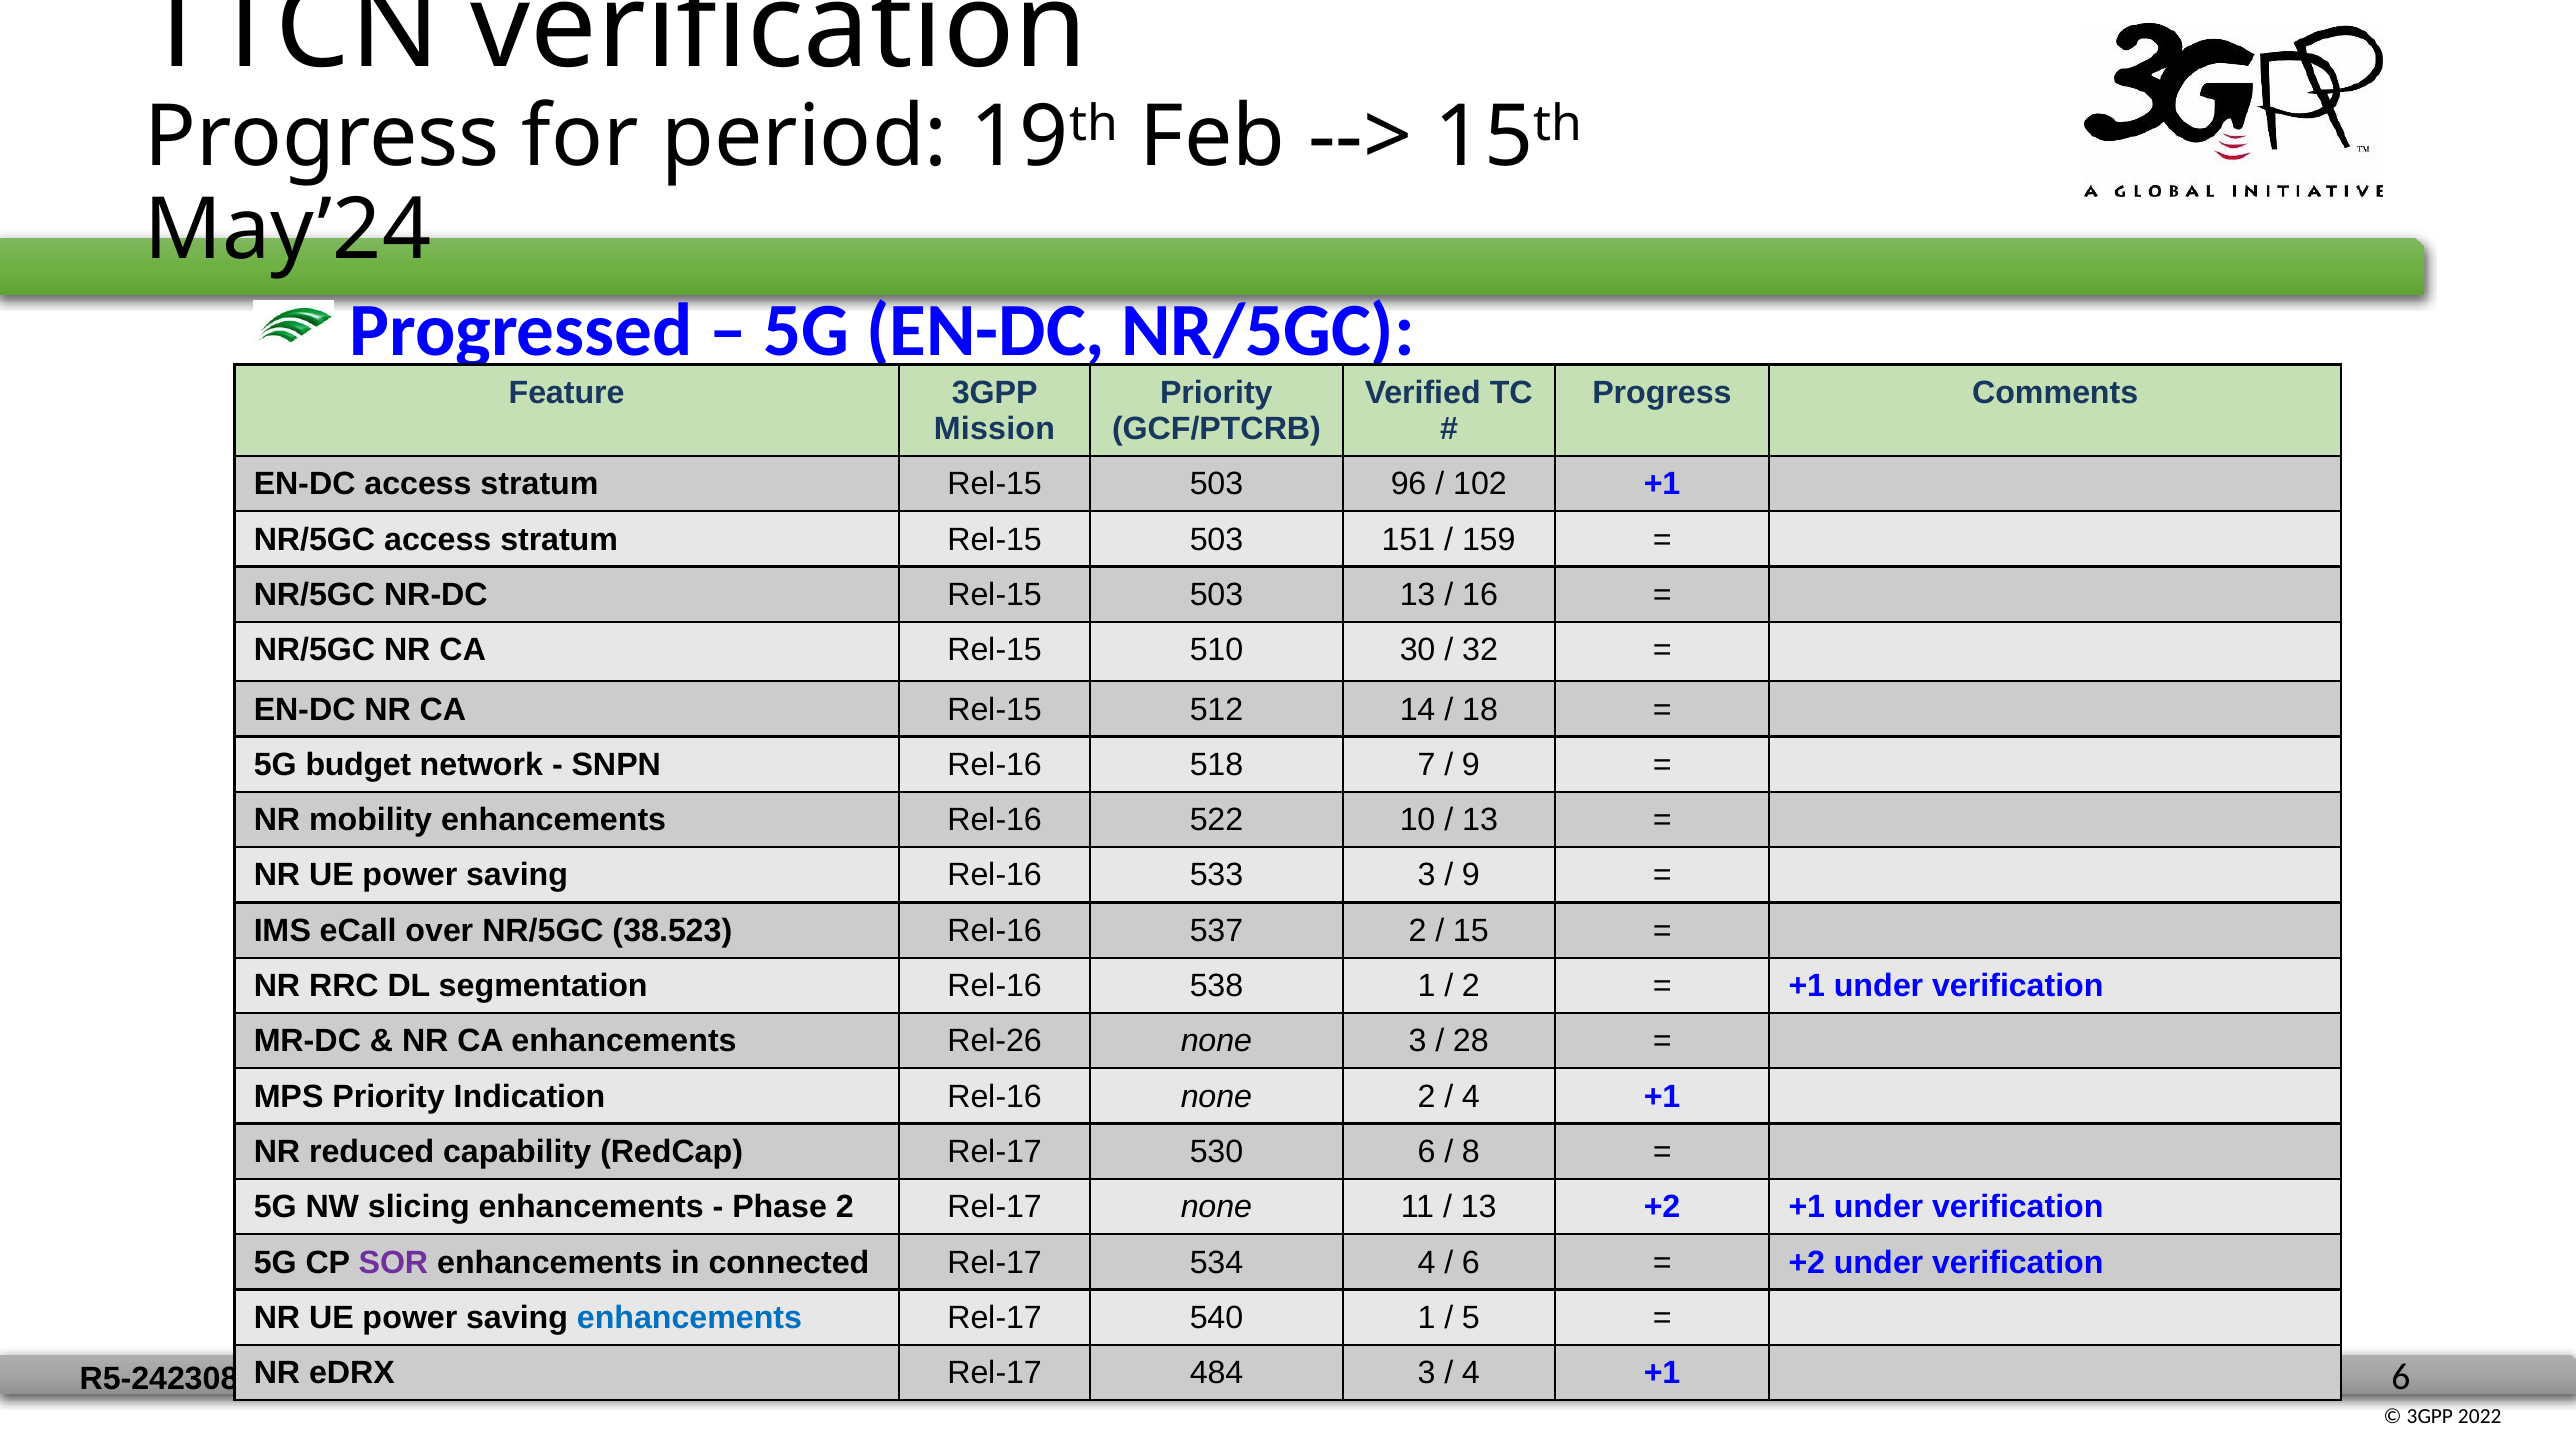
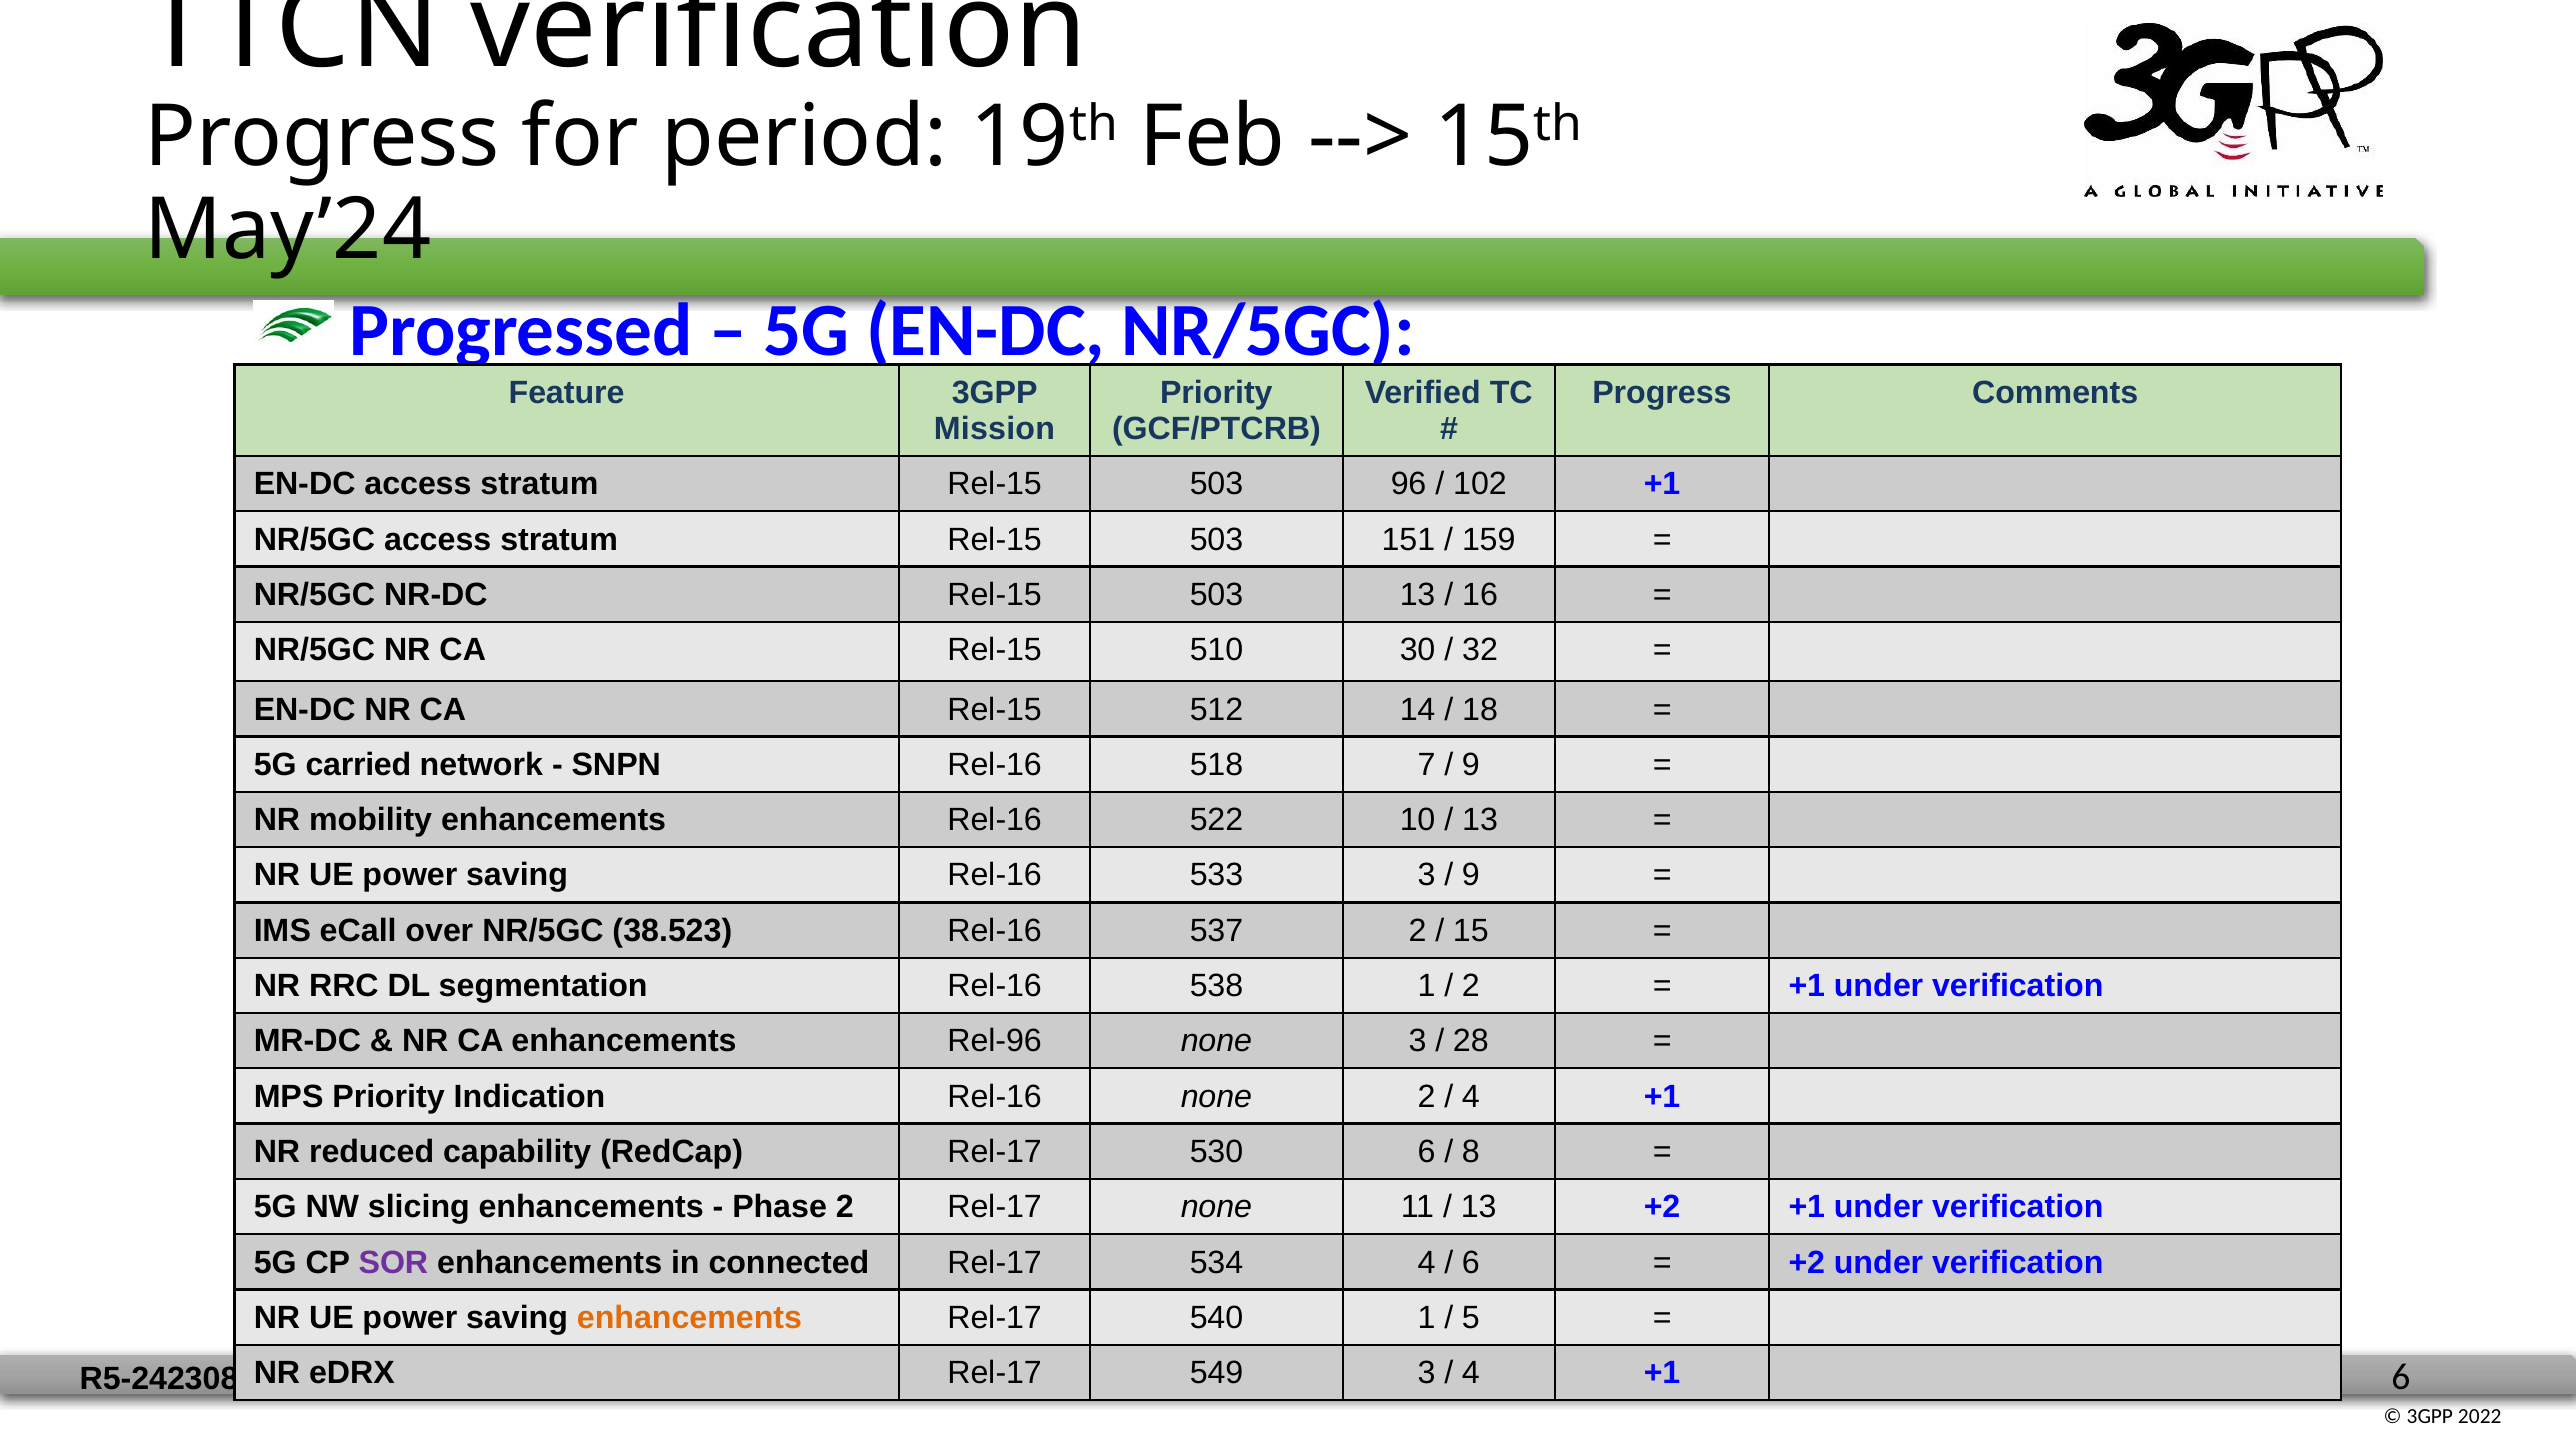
budget: budget -> carried (358, 765)
Rel-26: Rel-26 -> Rel-96 (995, 1041)
enhancements colour: blue -> orange (689, 1318)
484: 484 -> 549 (1217, 1373)
